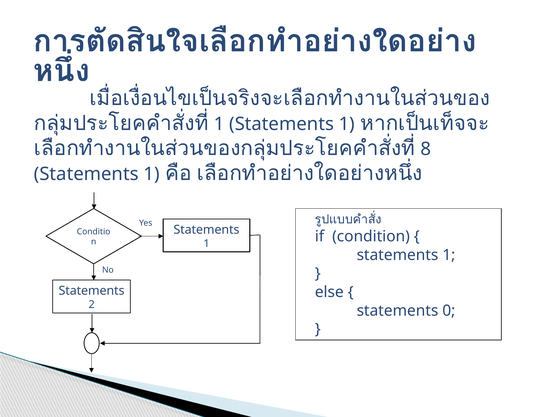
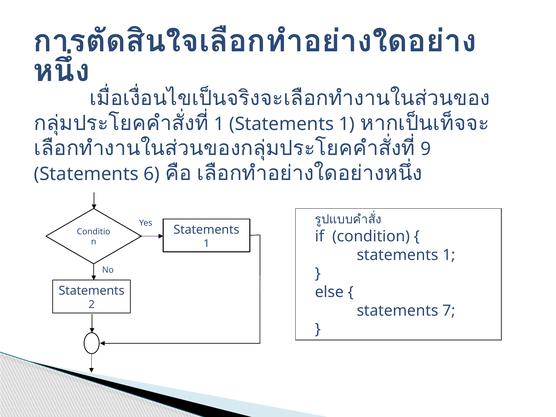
8: 8 -> 9 (426, 149)
1: 1 -> 6 (151, 174)
0: 0 -> 7 (449, 311)
